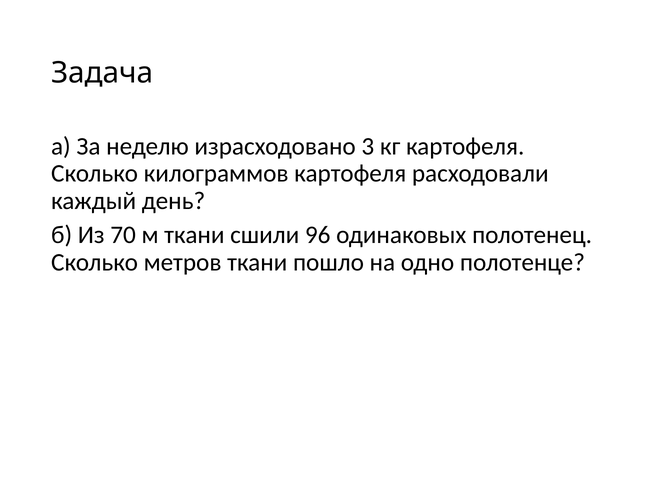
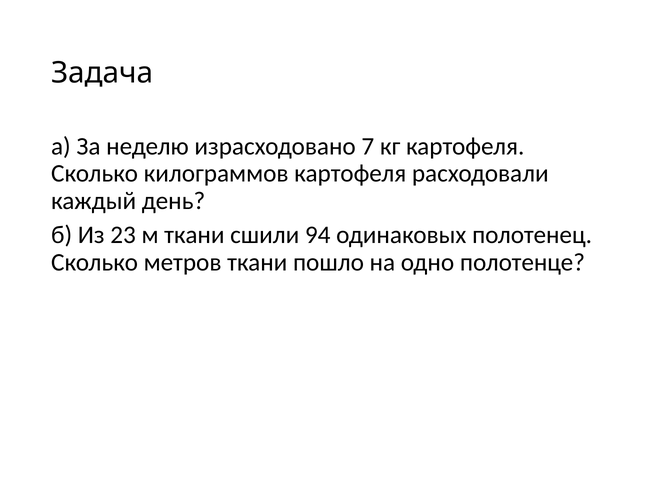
3: 3 -> 7 (368, 146)
70: 70 -> 23 (123, 235)
96: 96 -> 94 (318, 235)
